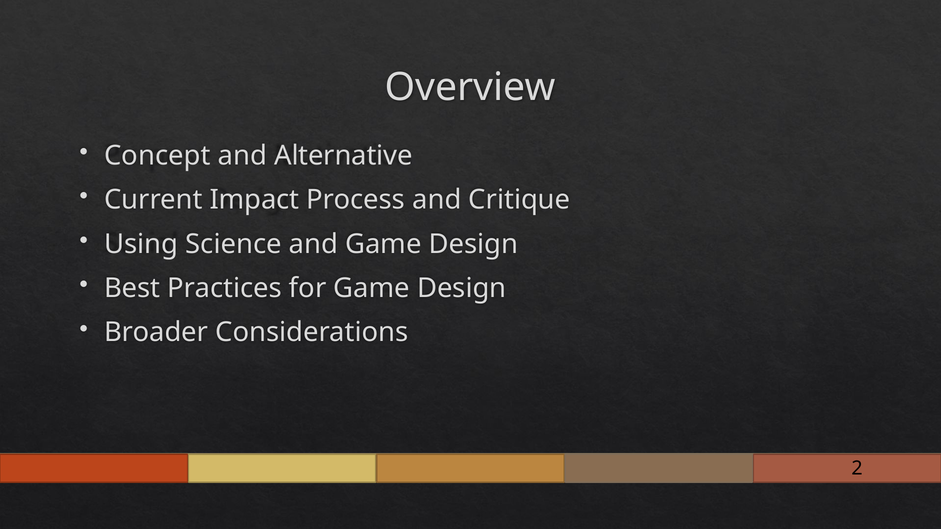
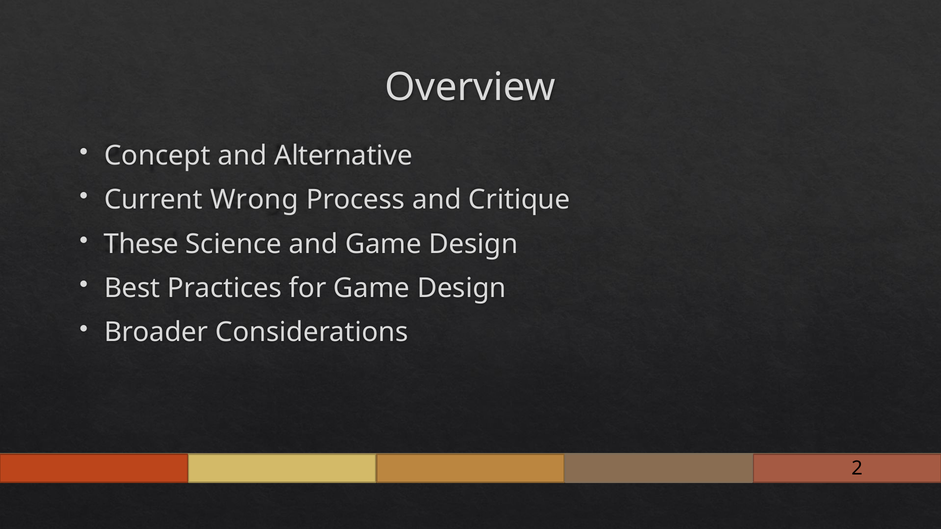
Impact: Impact -> Wrong (254, 200)
Using: Using -> These (141, 244)
